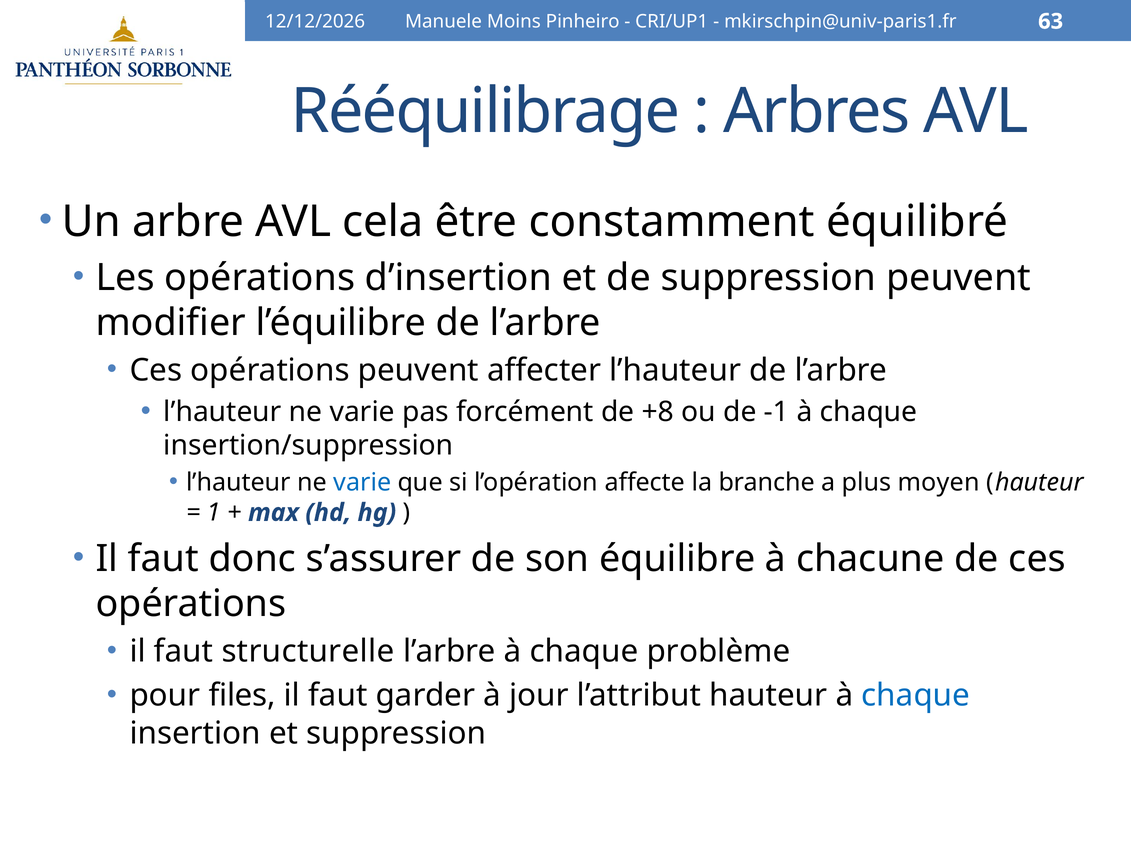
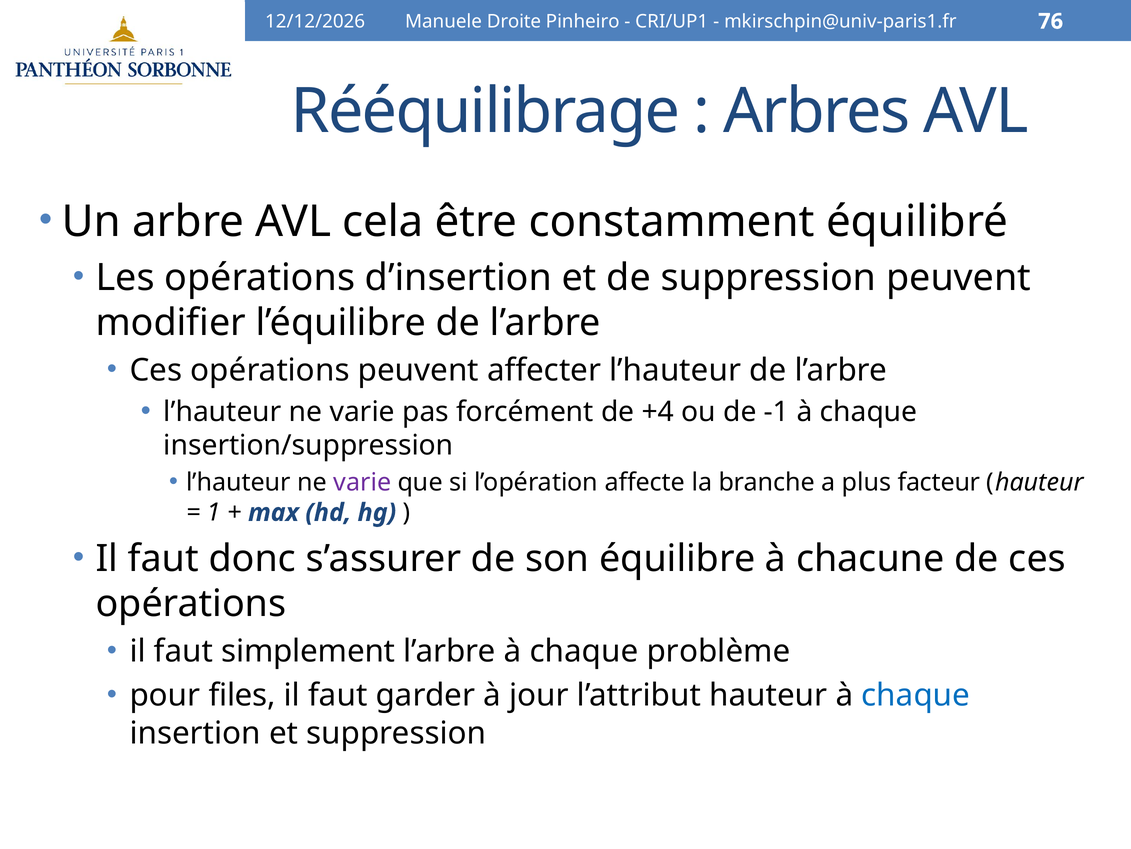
Moins: Moins -> Droite (514, 21)
63: 63 -> 76 (1051, 21)
+8: +8 -> +4 (658, 411)
varie colour: blue -> purple (362, 482)
moyen: moyen -> facteur (939, 482)
structurelle: structurelle -> simplement (308, 651)
